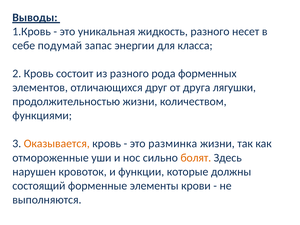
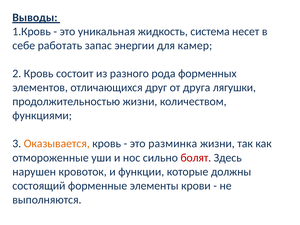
жидкость разного: разного -> система (210, 32)
подумай: подумай -> работать (60, 46)
класса: класса -> камер (195, 46)
болят colour: orange -> red (196, 158)
